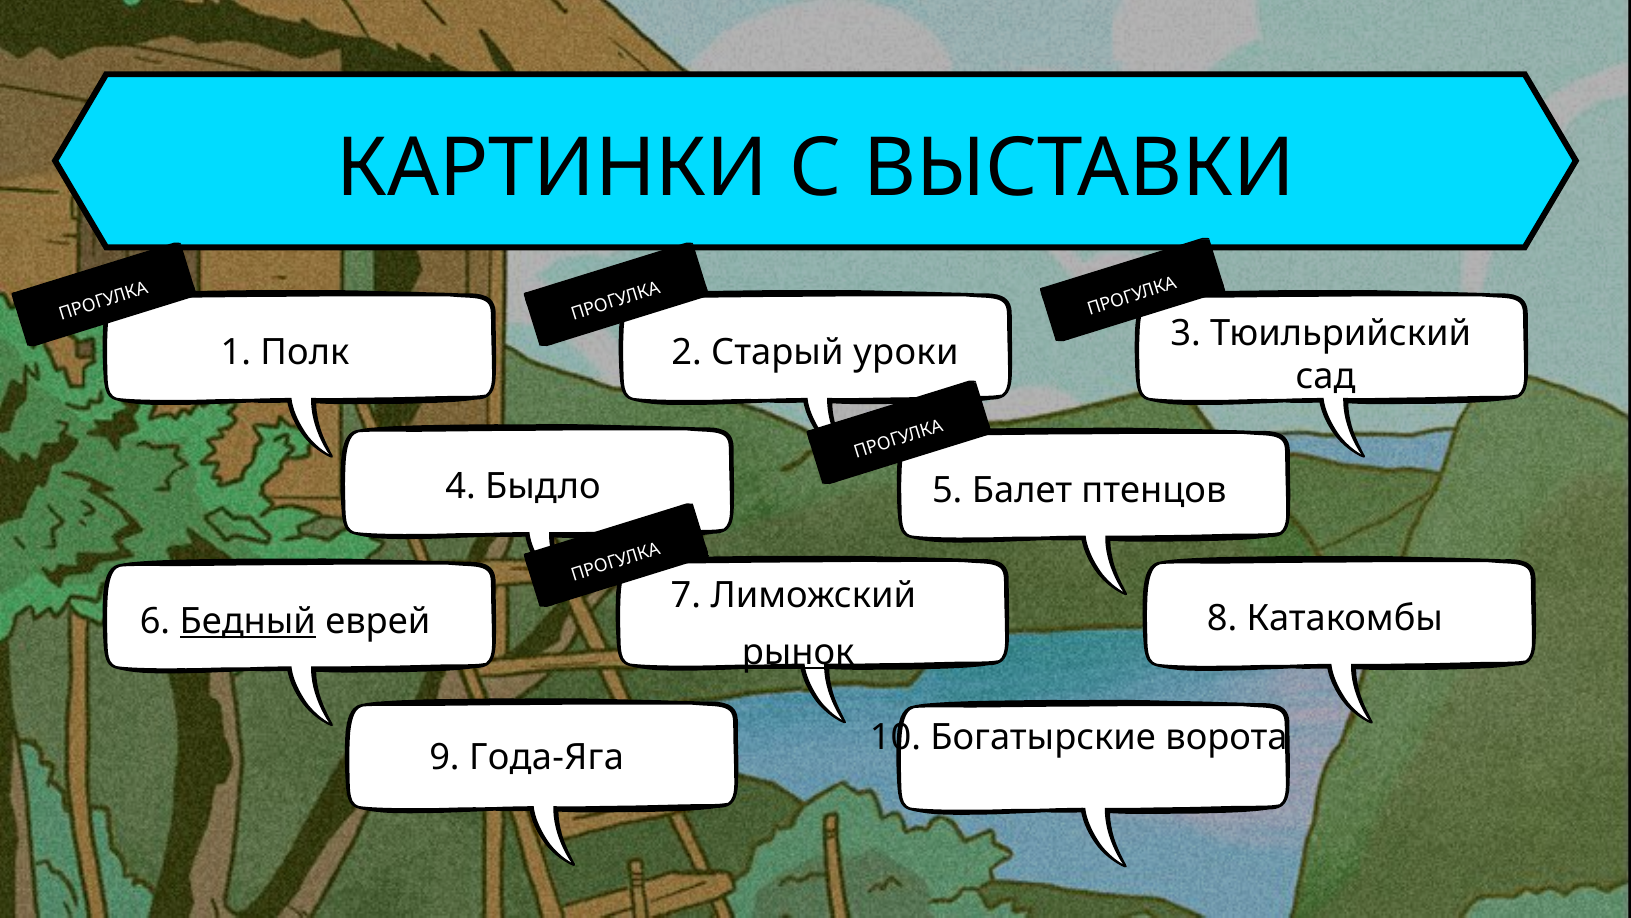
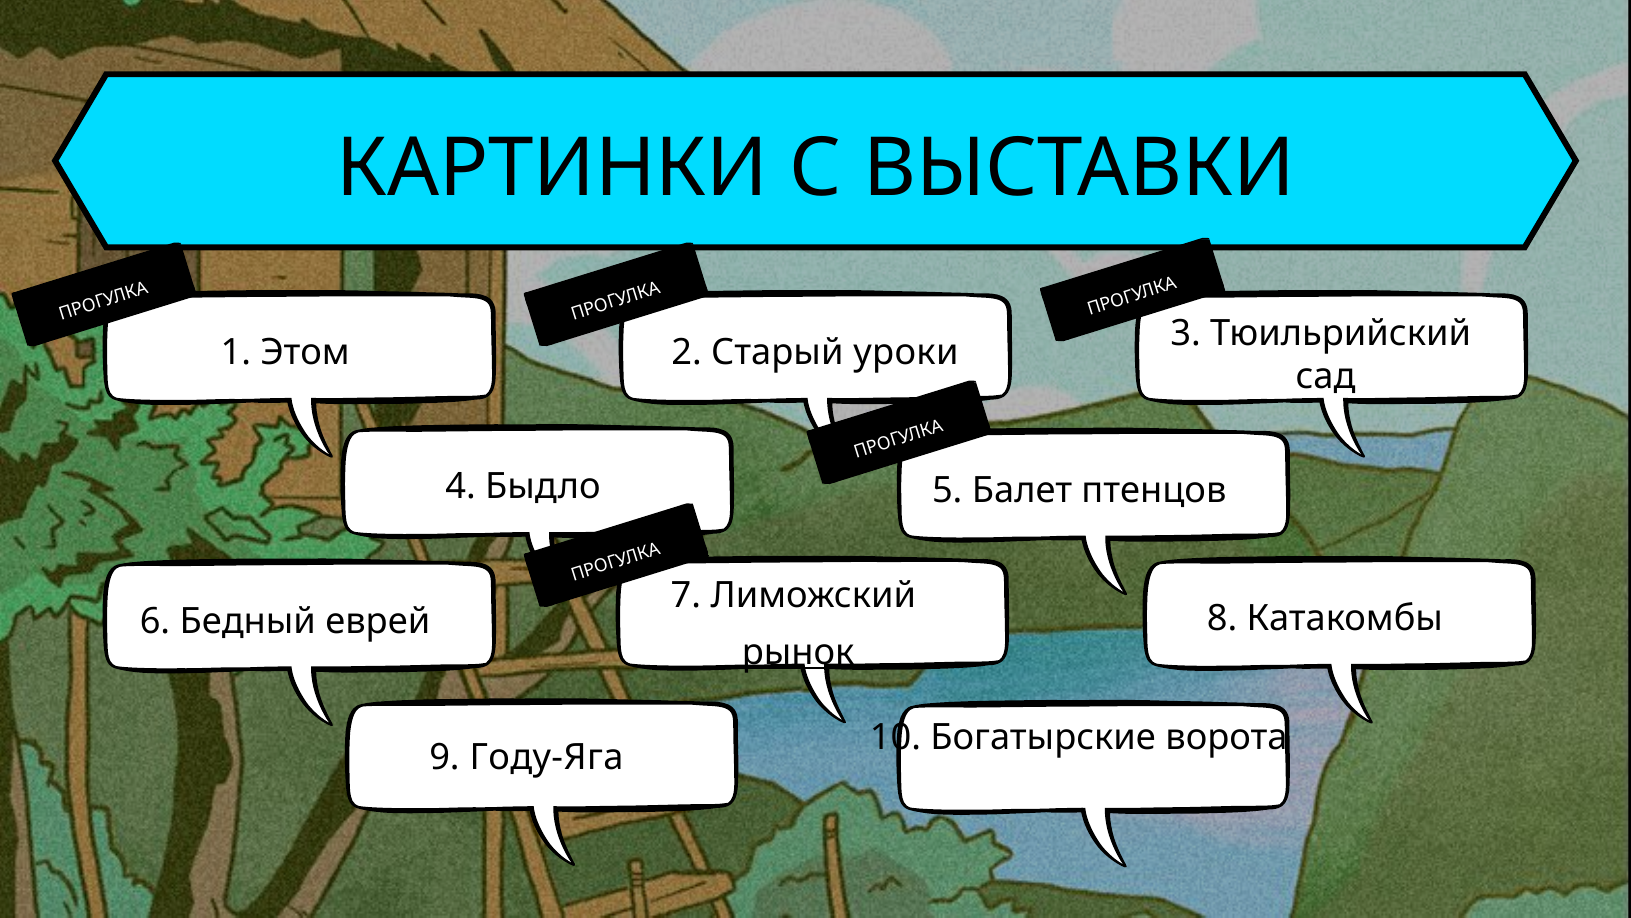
Полк: Полк -> Этом (305, 353)
Бедный underline: present -> none (248, 621)
Года-Яга: Года-Яга -> Году-Яга (547, 757)
